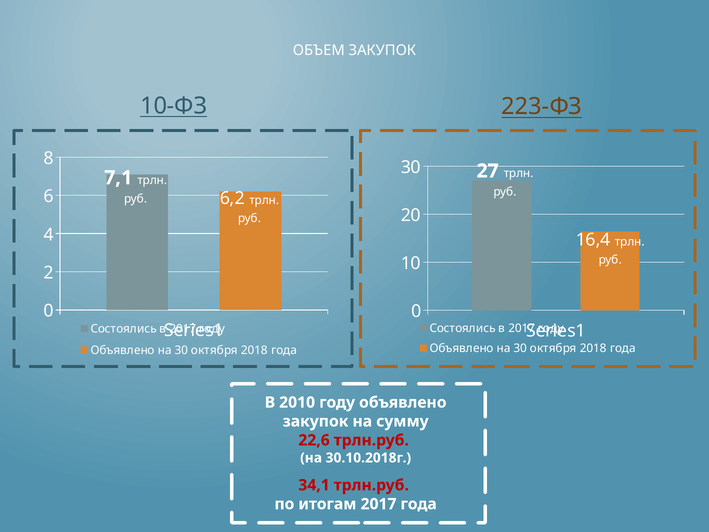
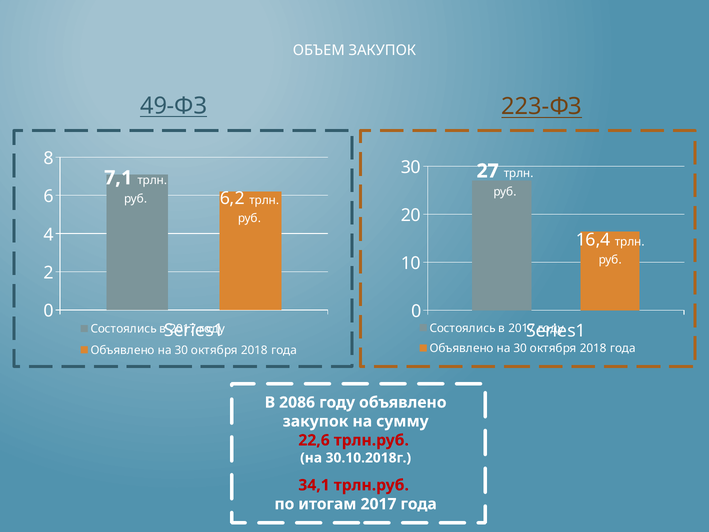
10-ФЗ: 10-ФЗ -> 49-ФЗ (174, 106)
2010: 2010 -> 2086 (297, 402)
